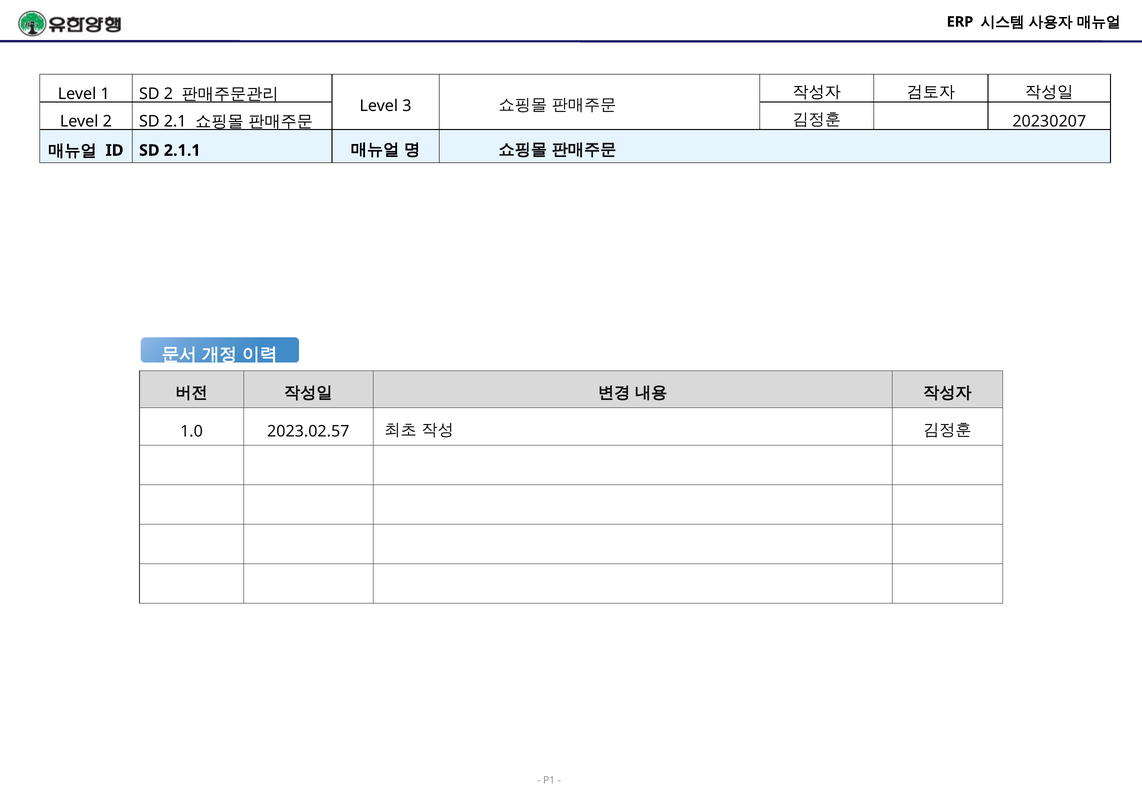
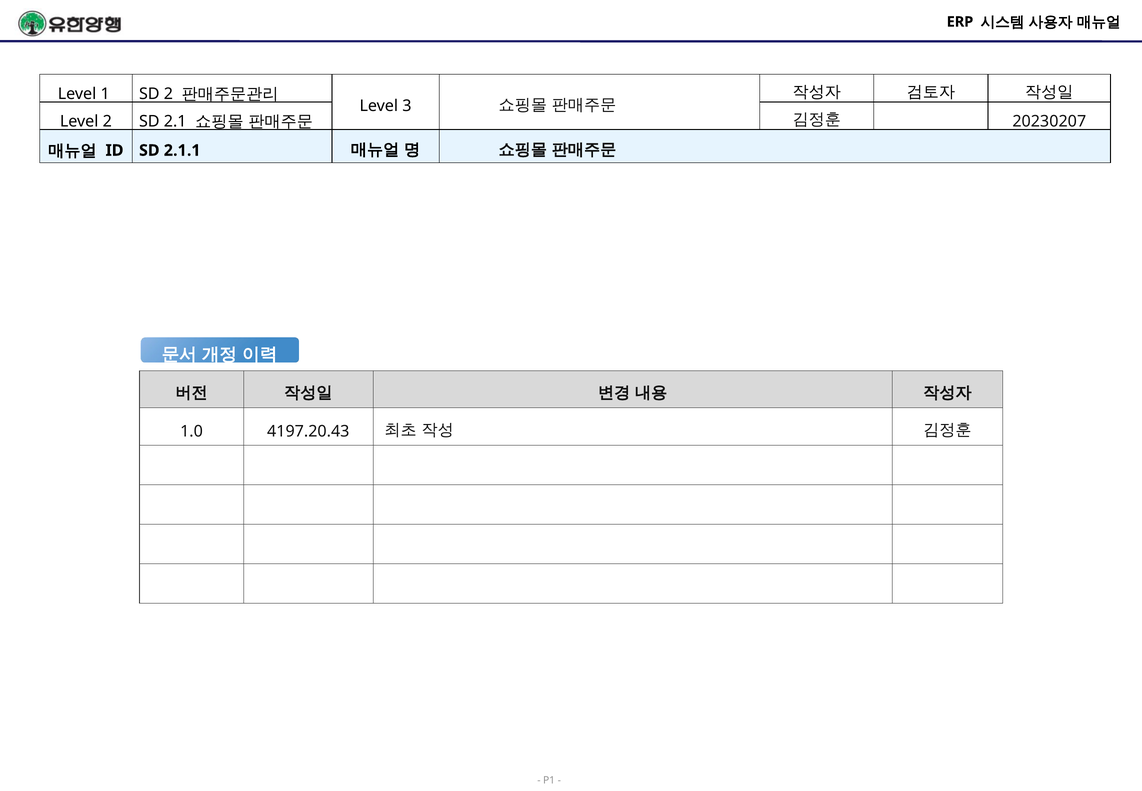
2023.02.57: 2023.02.57 -> 4197.20.43 (308, 431)
